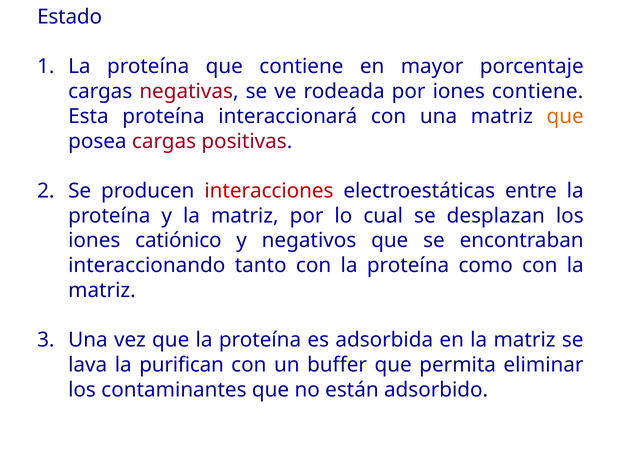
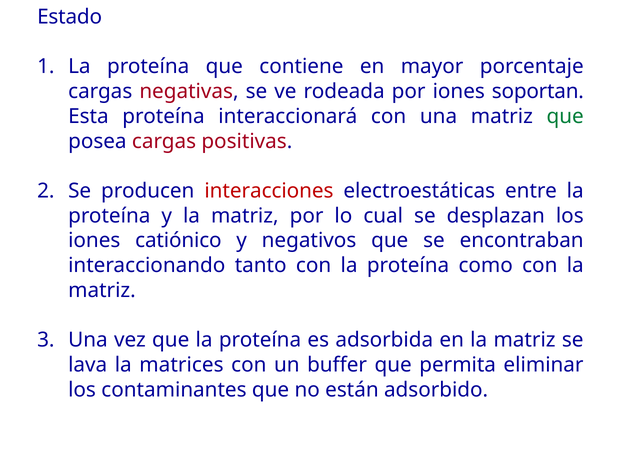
iones contiene: contiene -> soportan (538, 91)
que colour: orange -> green (565, 116)
purifican: purifican -> matrices (181, 365)
